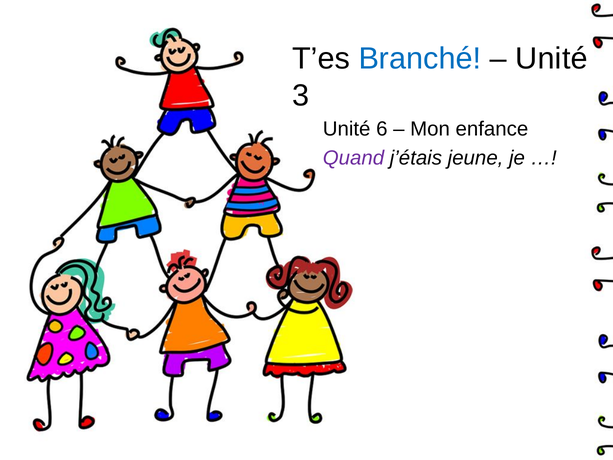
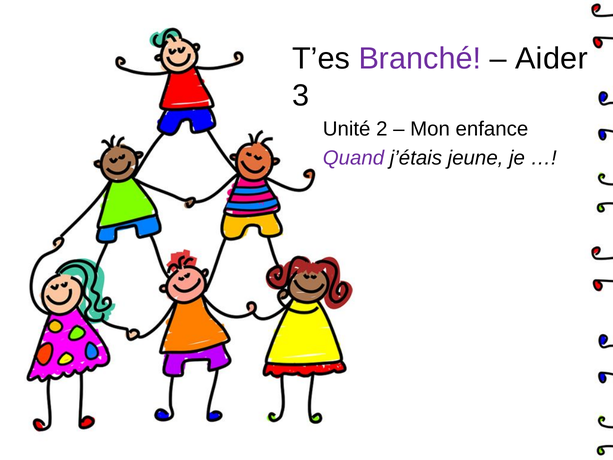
Branché colour: blue -> purple (420, 59)
Unité: Unité -> Aider (552, 59)
6: 6 -> 2 (382, 129)
